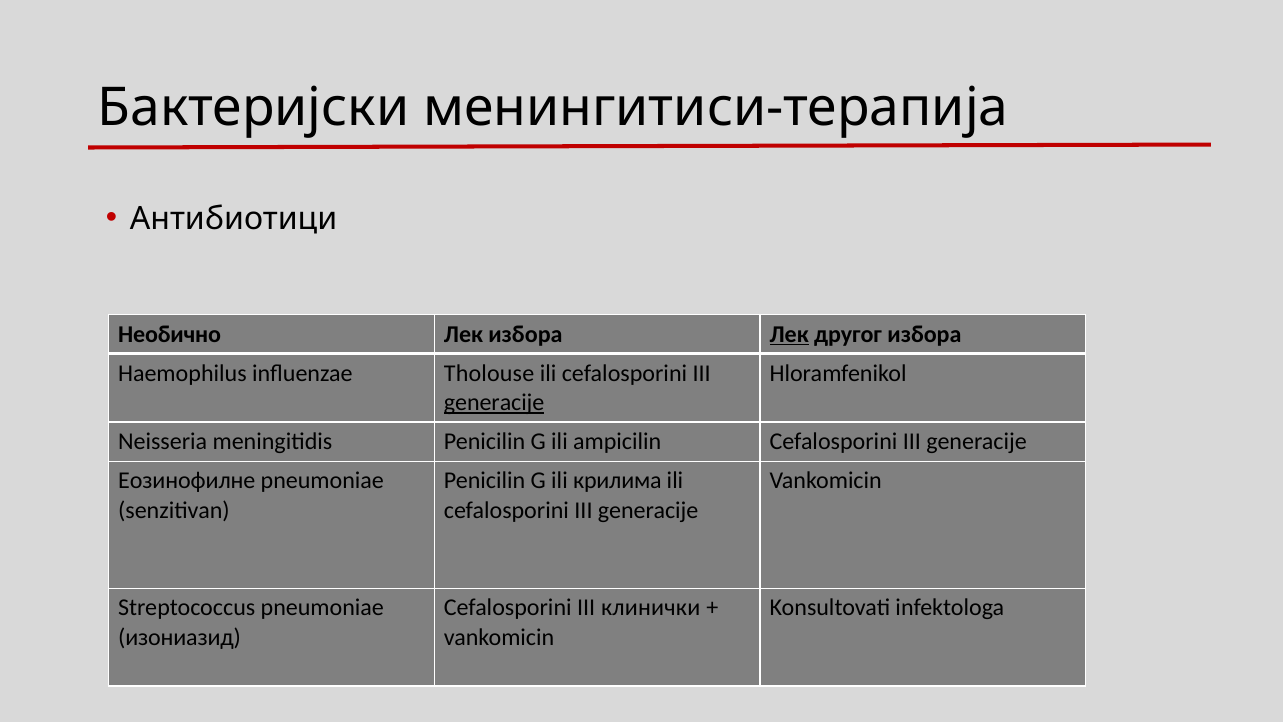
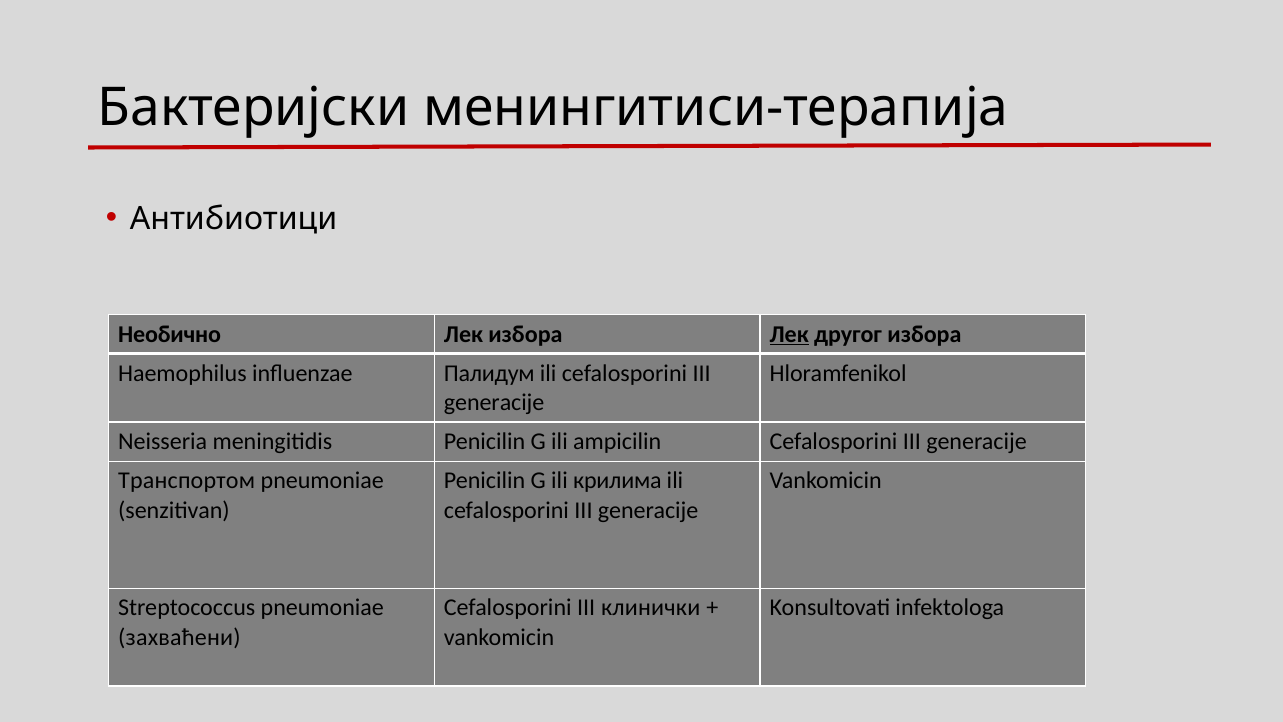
Tholouse: Tholouse -> Палидум (489, 373)
generacije underline: present -> none (494, 403)
Еозинофилне: Еозинофилне -> Транспортом (187, 481)
изониазид: изониазид -> захваћени (179, 637)
